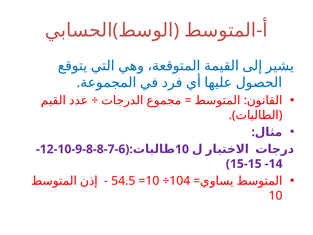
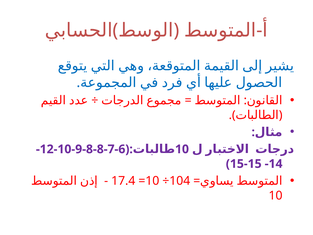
54.5: 54.5 -> 17.4 (123, 181)
